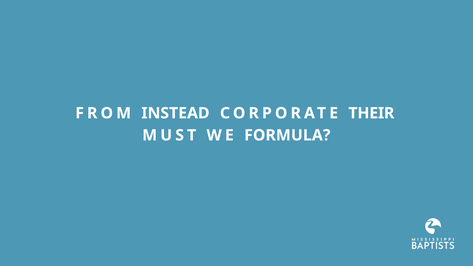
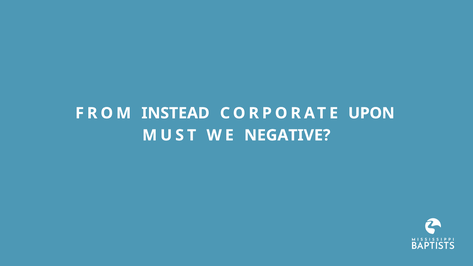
THEIR: THEIR -> UPON (371, 113)
FORMULA: FORMULA -> NEGATIVE (287, 135)
